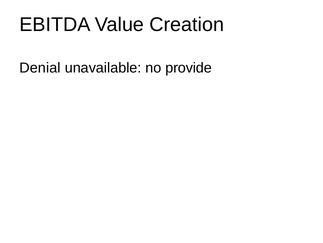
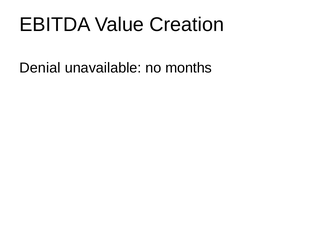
provide: provide -> months (189, 68)
